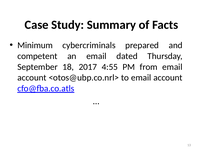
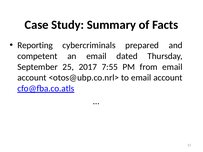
Minimum: Minimum -> Reporting (35, 45)
18: 18 -> 25 (68, 67)
4:55: 4:55 -> 7:55 (110, 67)
